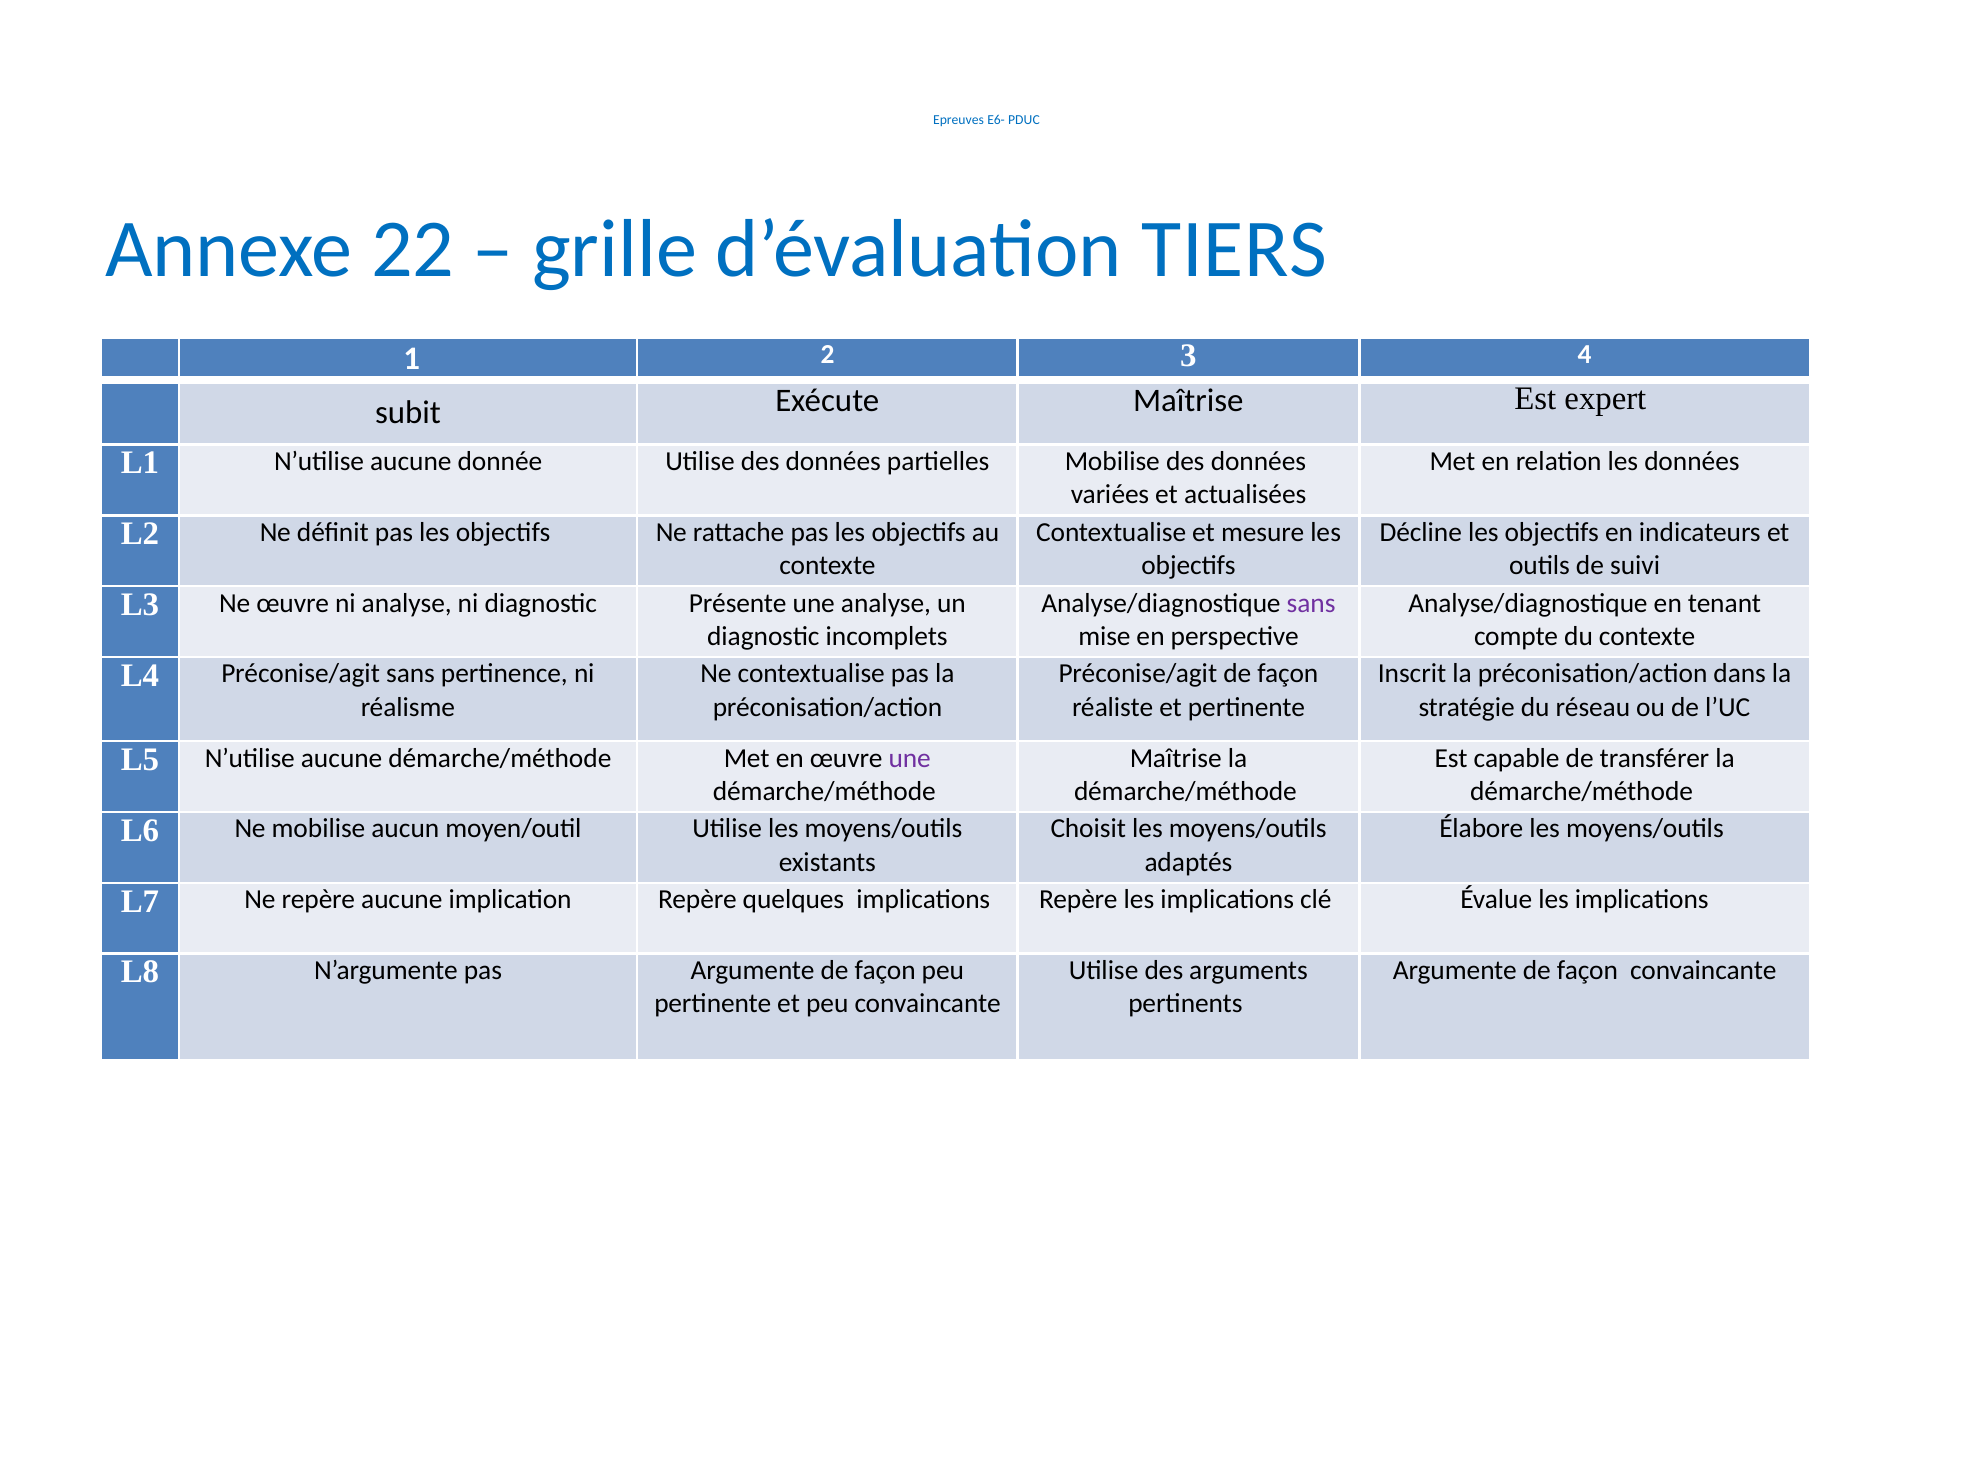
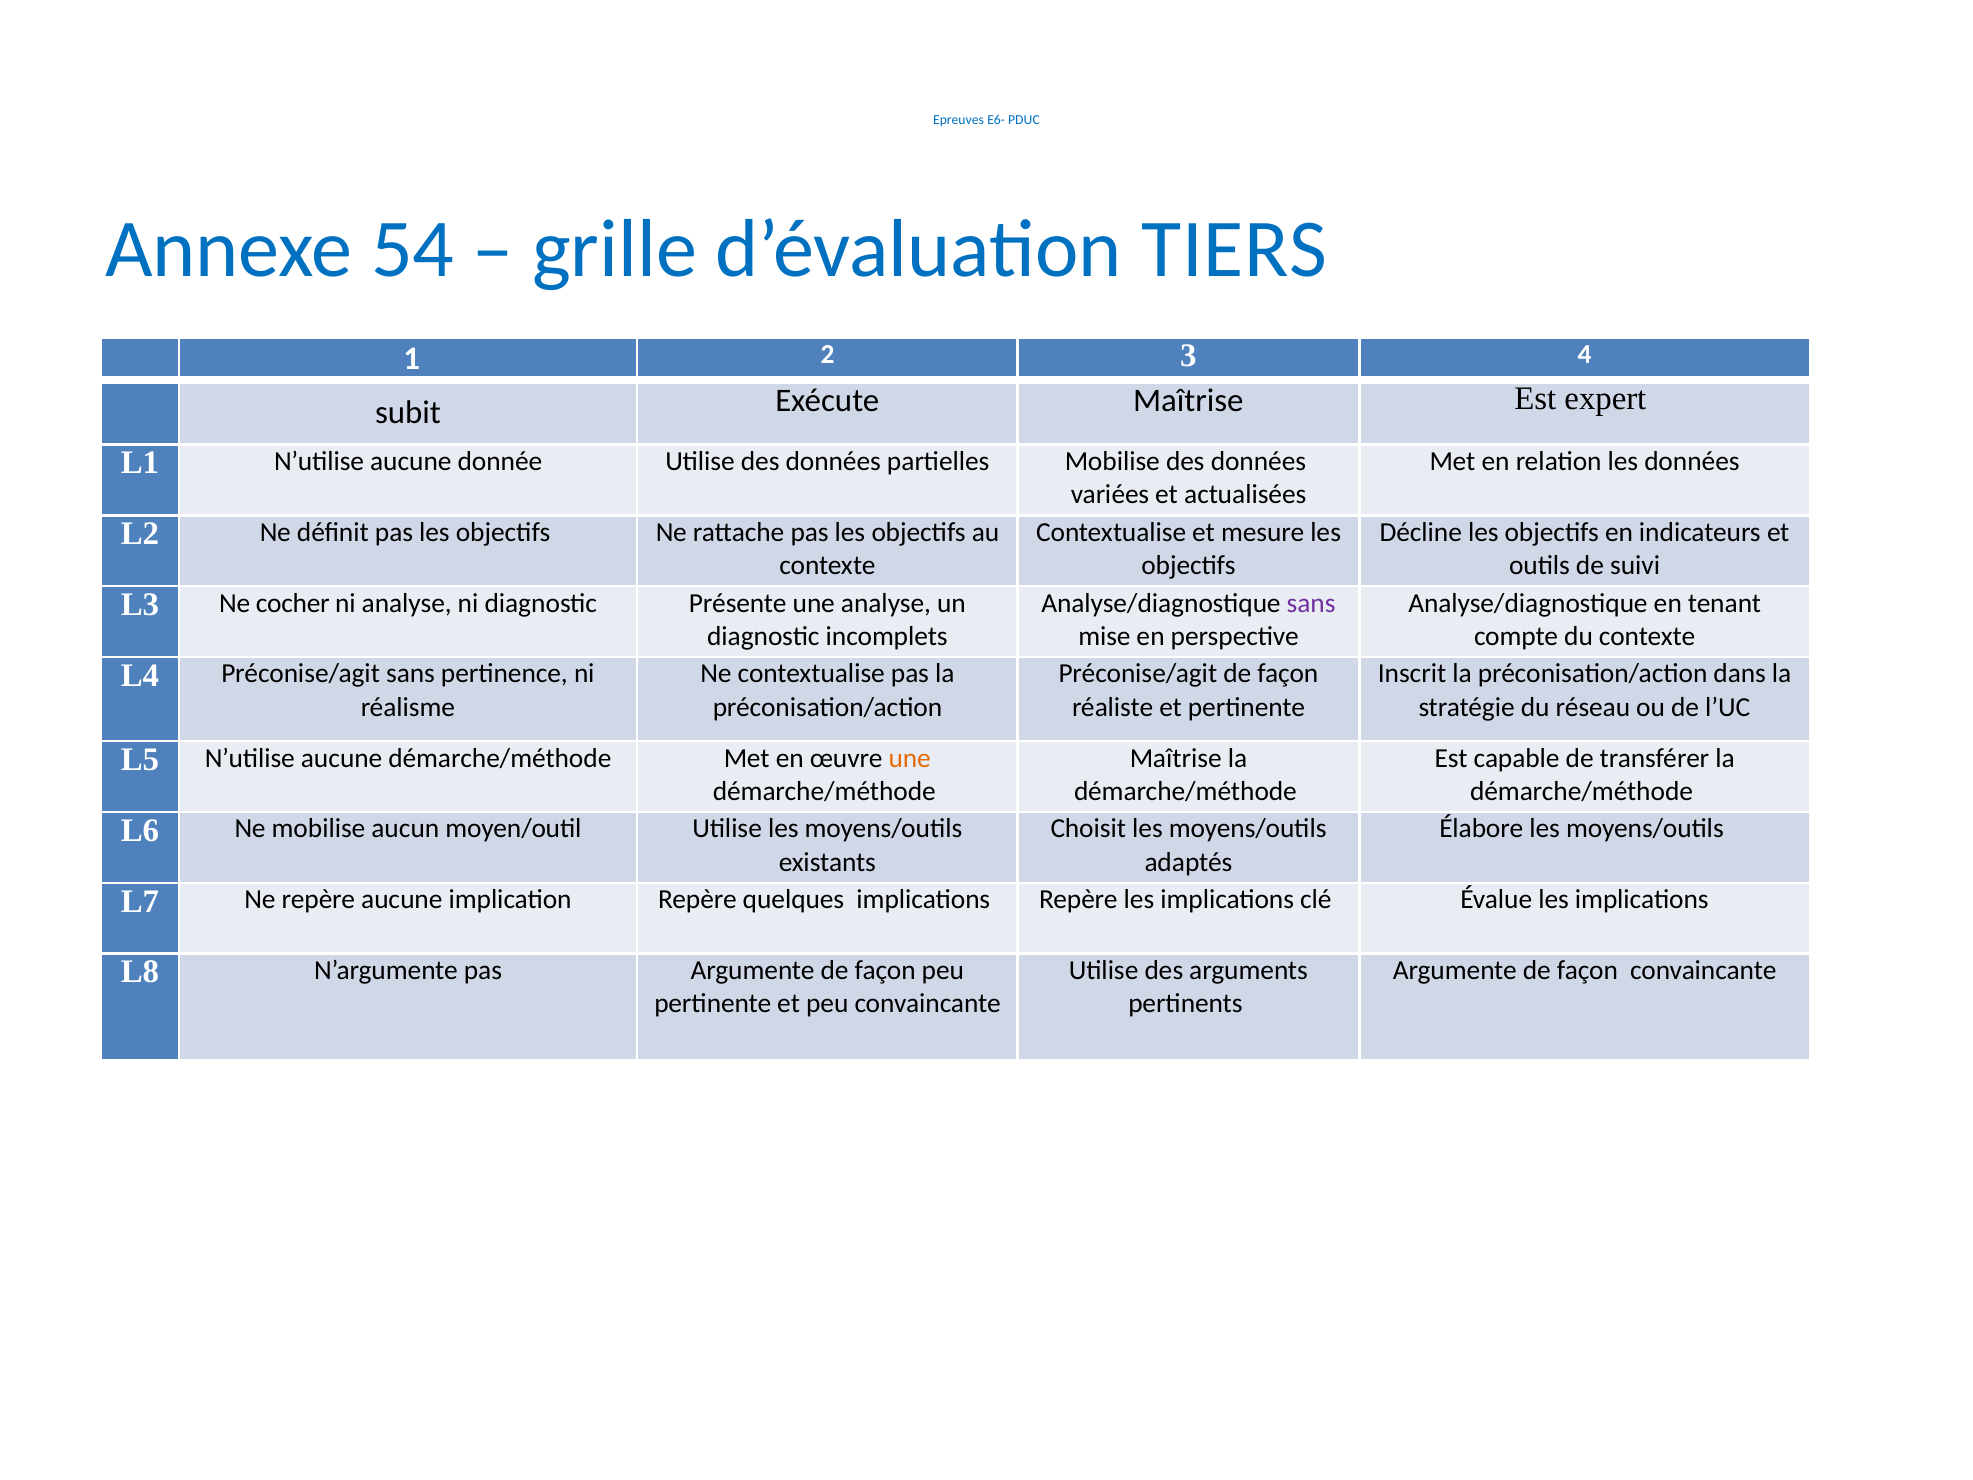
22: 22 -> 54 (413, 250)
Ne œuvre: œuvre -> cocher (293, 603)
une colour: purple -> orange (910, 758)
